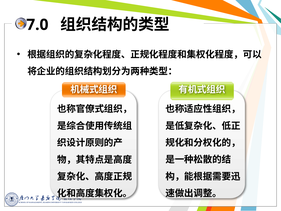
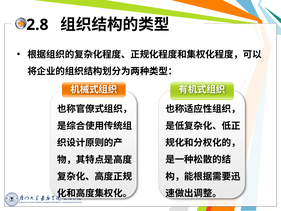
7.0: 7.0 -> 2.8 (37, 25)
